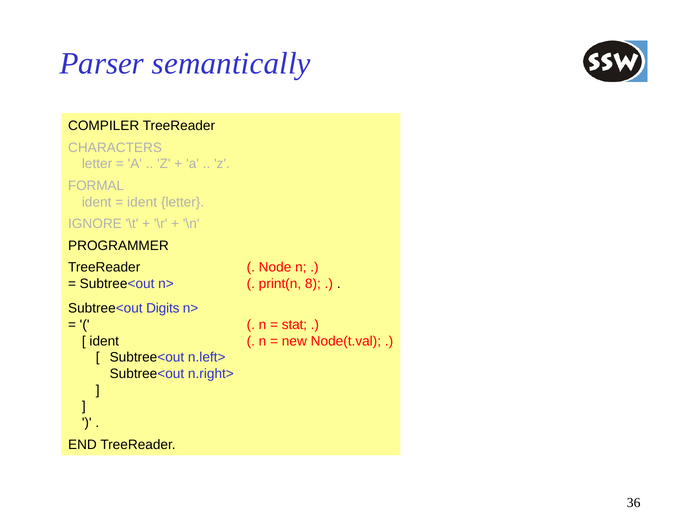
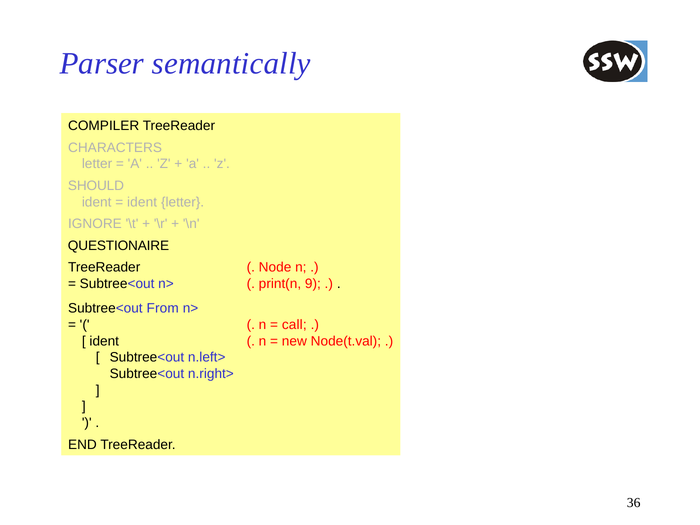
FORMAL: FORMAL -> SHOULD (96, 186)
PROGRAMMER: PROGRAMMER -> QUESTIONAIRE (118, 246)
8: 8 -> 9 (313, 284)
Digits: Digits -> From (163, 308)
stat: stat -> call (294, 325)
